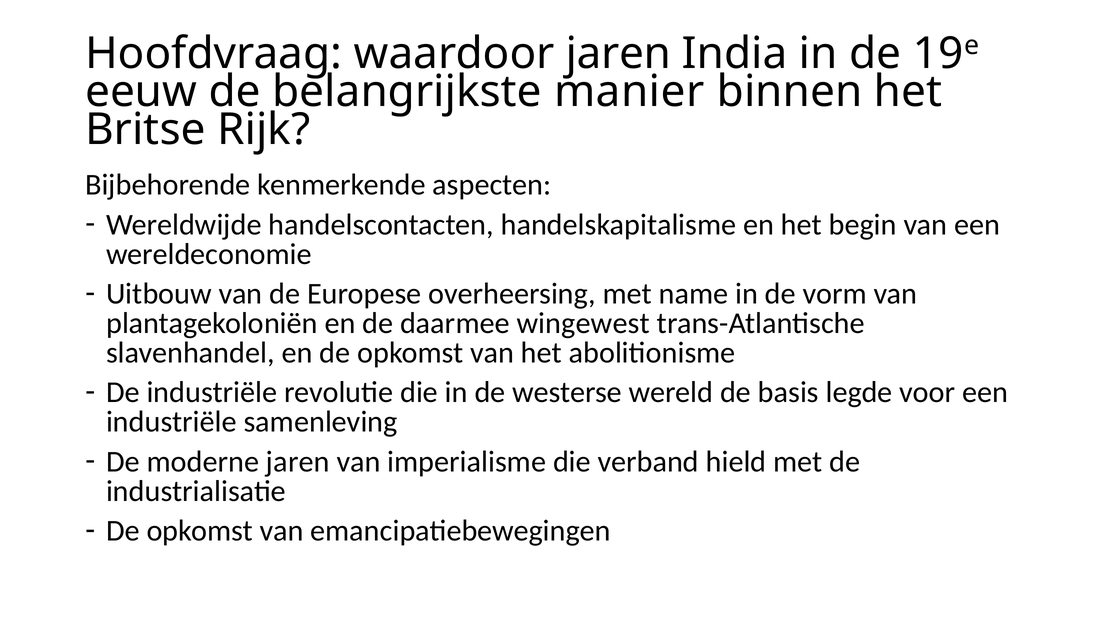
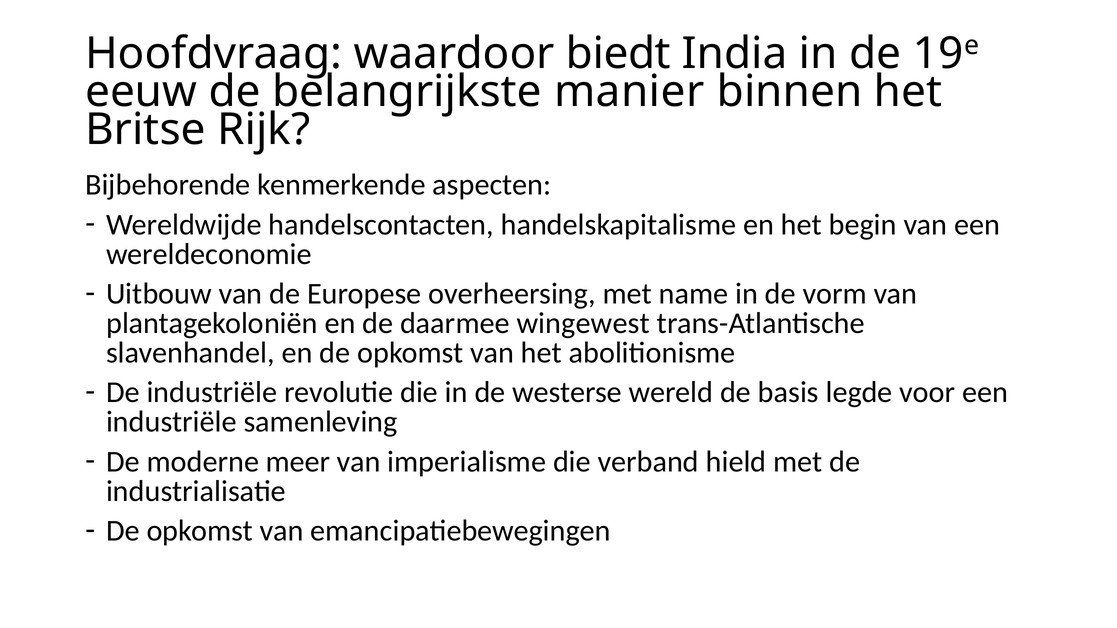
waardoor jaren: jaren -> biedt (618, 54)
moderne jaren: jaren -> meer (298, 462)
